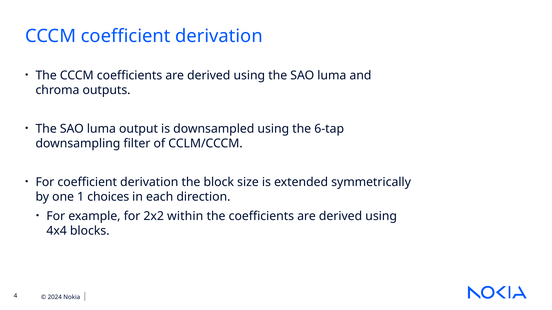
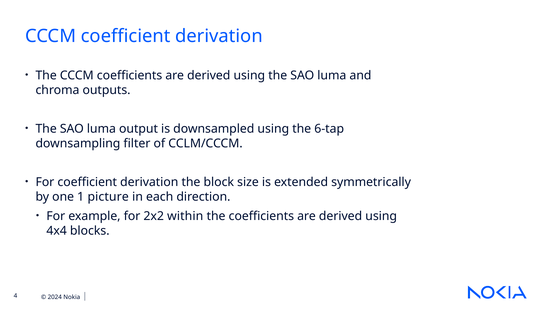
choices: choices -> picture (108, 197)
